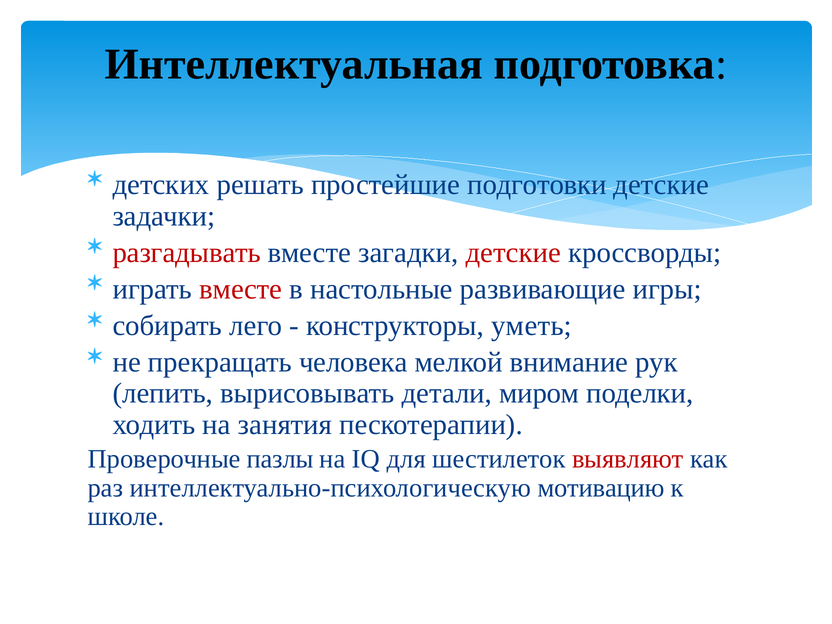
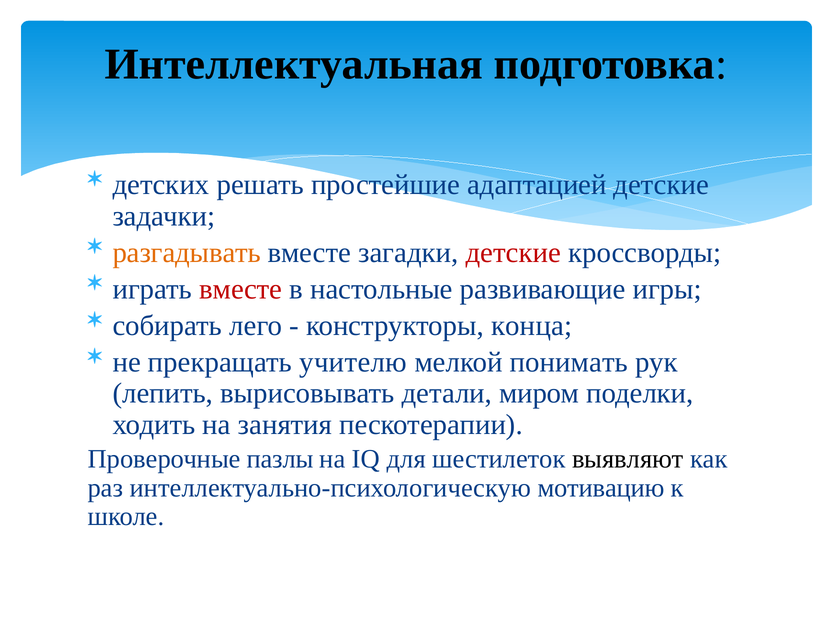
подготовки: подготовки -> адаптацией (537, 185)
разгадывать colour: red -> orange (187, 253)
уметь: уметь -> конца (532, 326)
человека: человека -> учителю (353, 362)
внимание: внимание -> понимать (569, 362)
выявляют colour: red -> black (628, 459)
